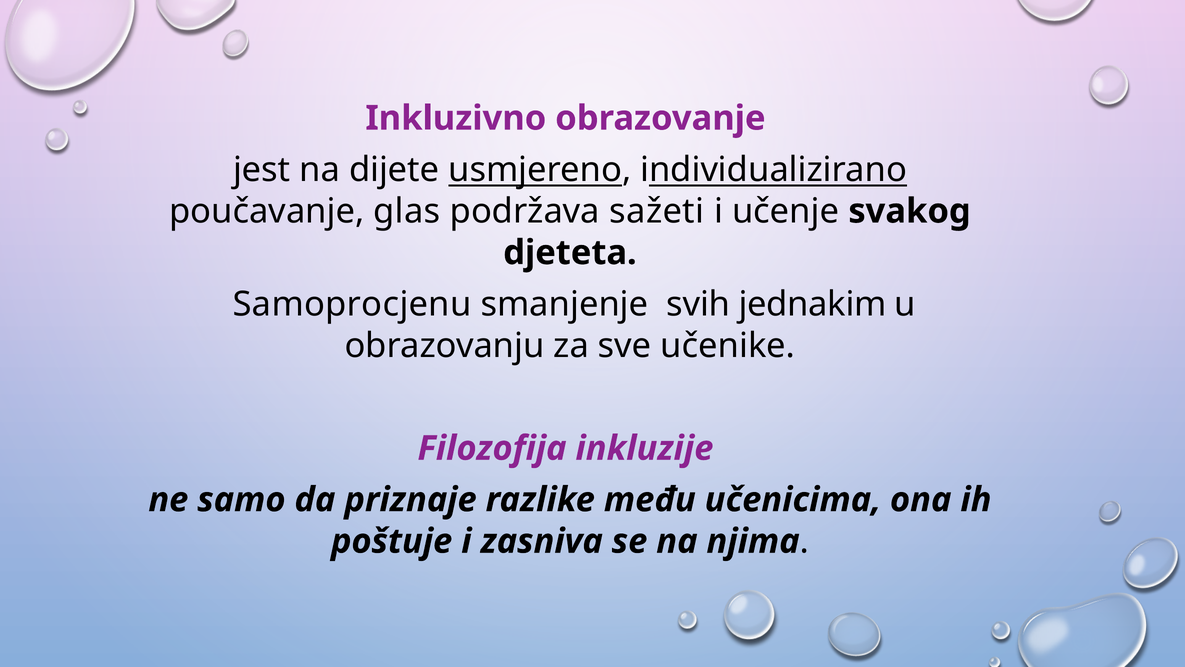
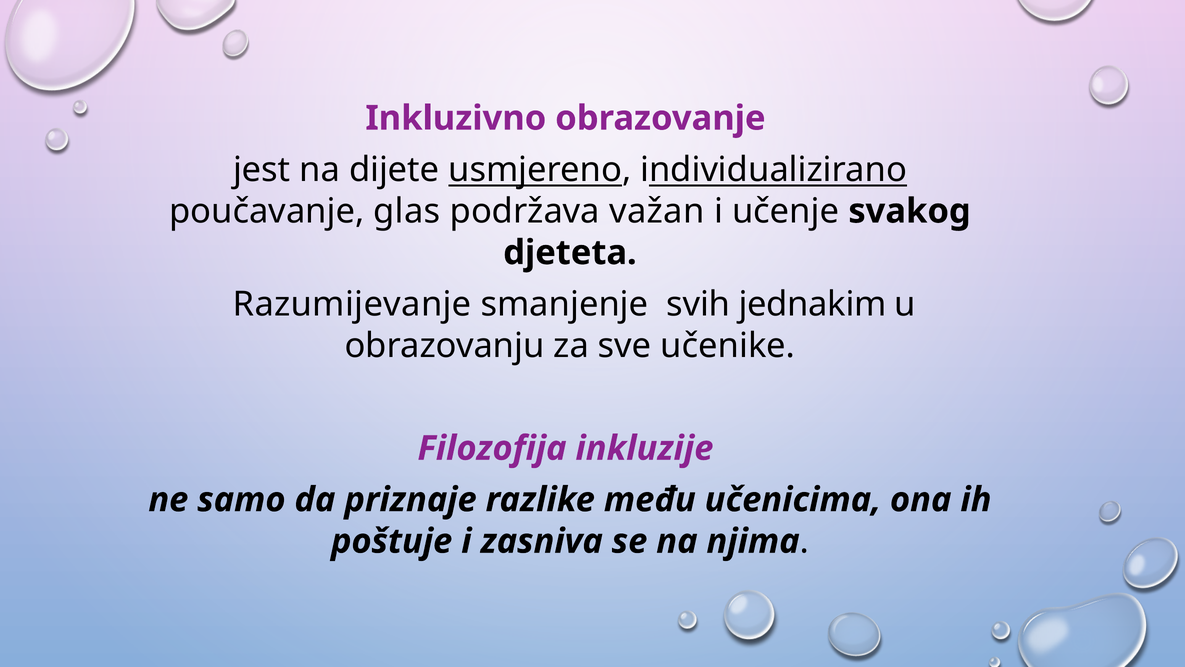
sažeti: sažeti -> važan (657, 211)
Samoprocjenu: Samoprocjenu -> Razumijevanje (352, 304)
